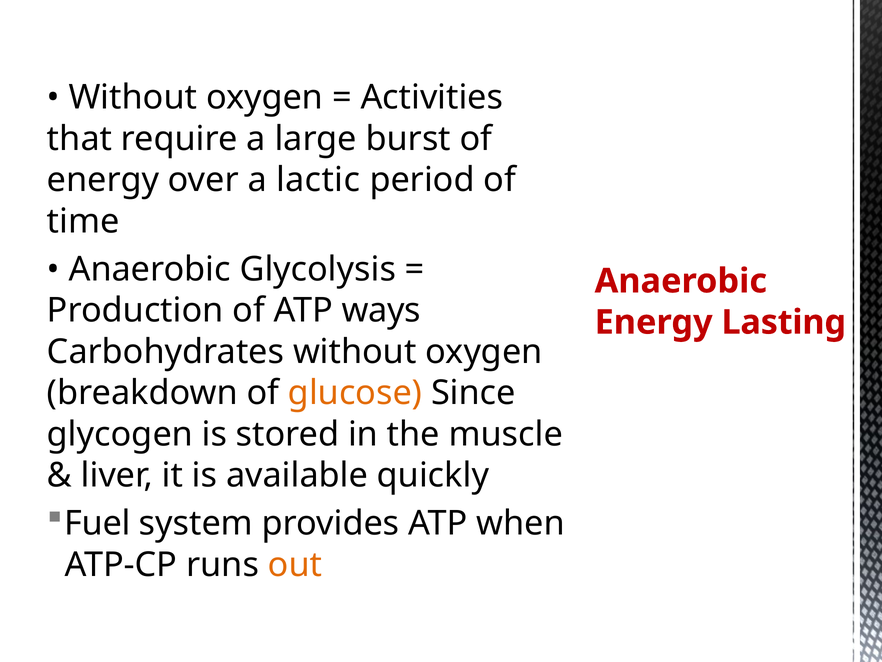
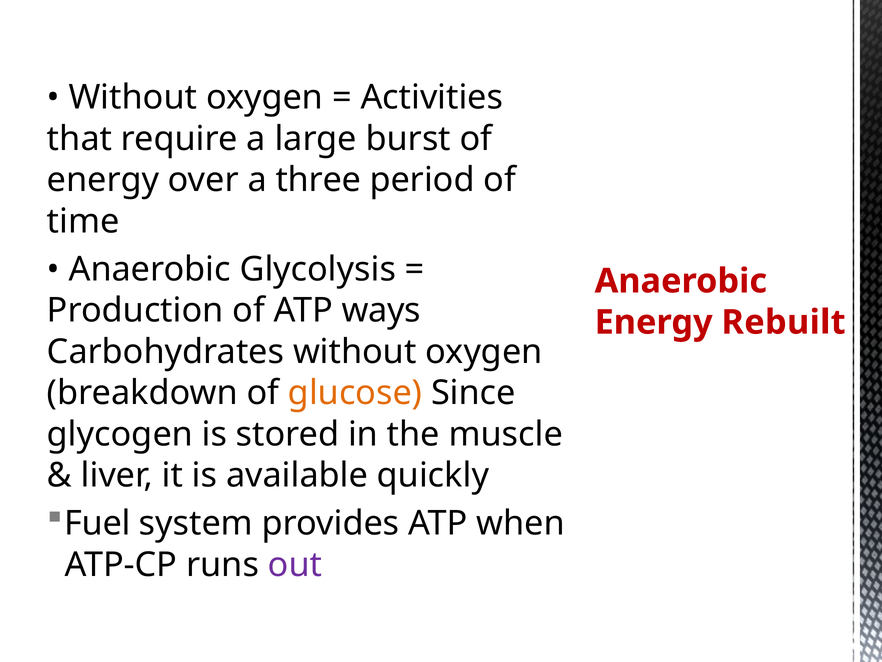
lactic: lactic -> three (318, 180)
Lasting: Lasting -> Rebuilt (783, 322)
out colour: orange -> purple (295, 564)
